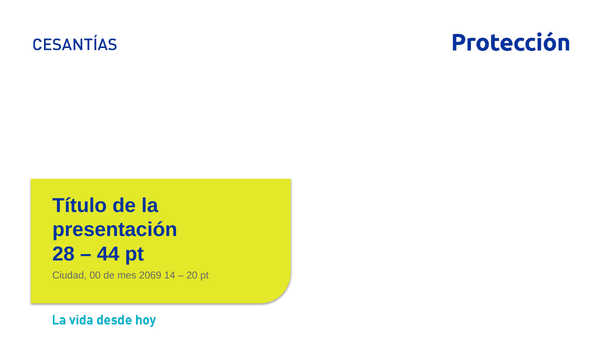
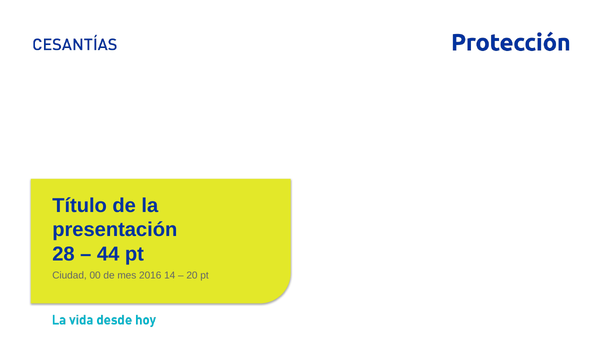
2069: 2069 -> 2016 (150, 275)
